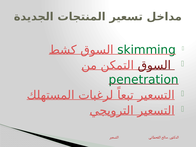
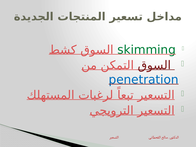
penetration colour: green -> blue (144, 80)
